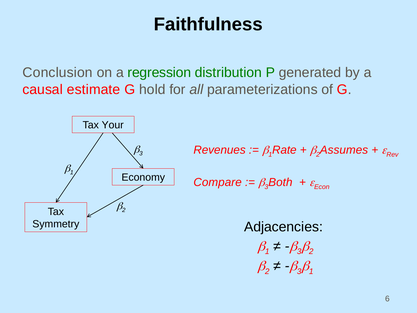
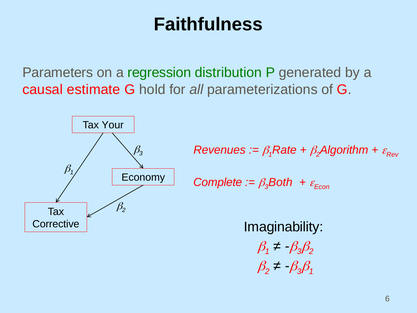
Conclusion: Conclusion -> Parameters (58, 73)
Assumes: Assumes -> Algorithm (344, 150)
Compare: Compare -> Complete (218, 182)
Symmetry: Symmetry -> Corrective (56, 224)
Adjacencies: Adjacencies -> Imaginability (284, 227)
